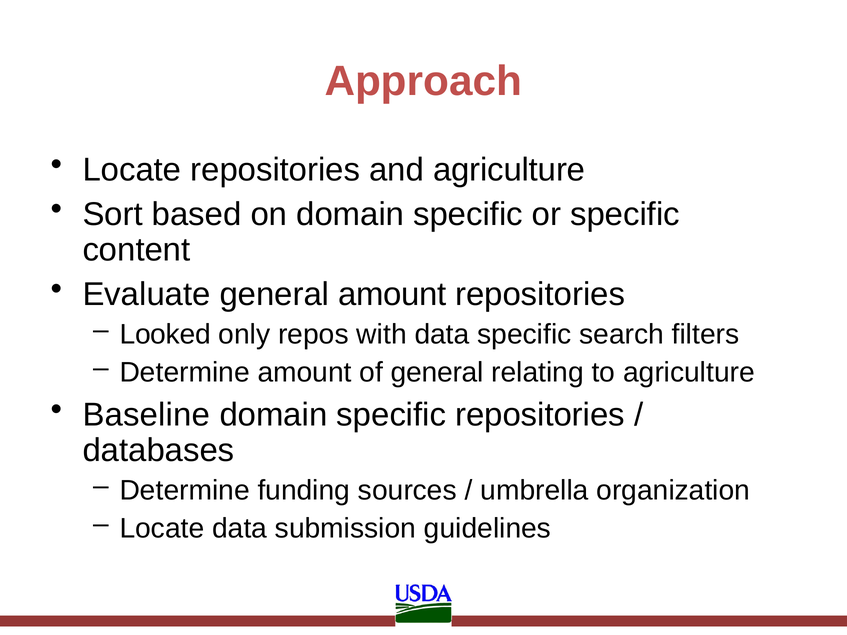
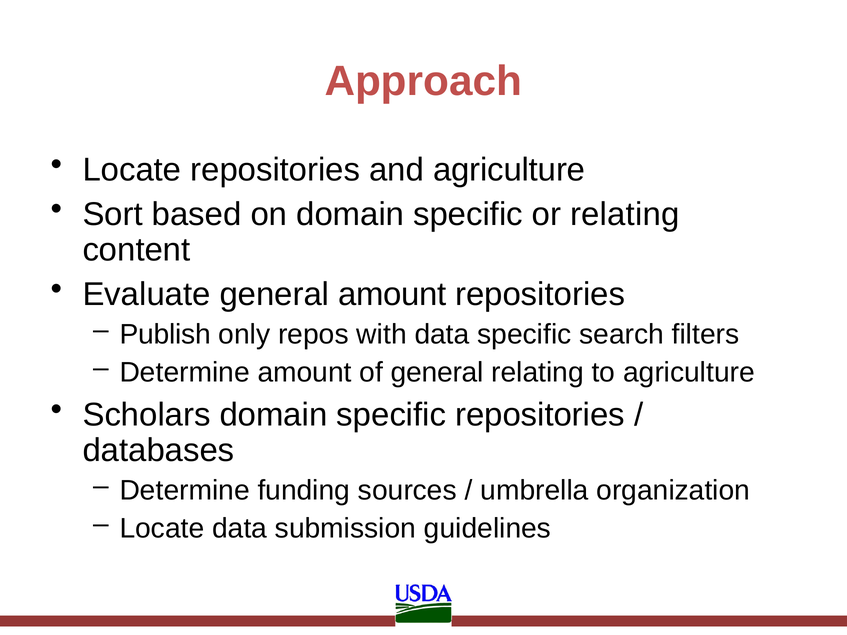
or specific: specific -> relating (625, 214)
Looked: Looked -> Publish (165, 335)
Baseline: Baseline -> Scholars (147, 415)
